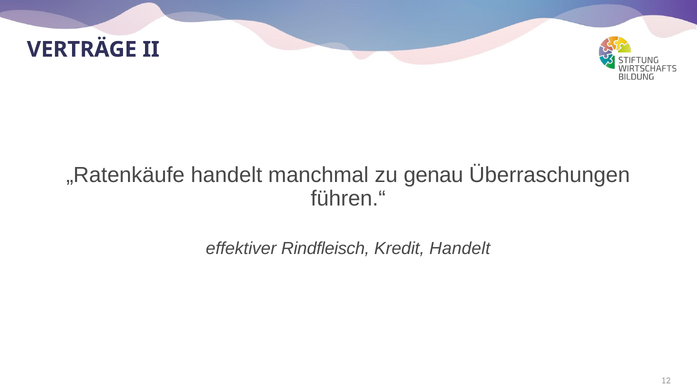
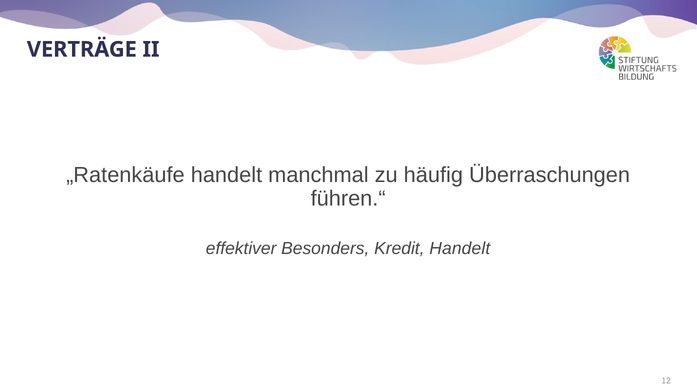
genau: genau -> häufig (433, 175)
Rindfleisch: Rindfleisch -> Besonders (325, 248)
